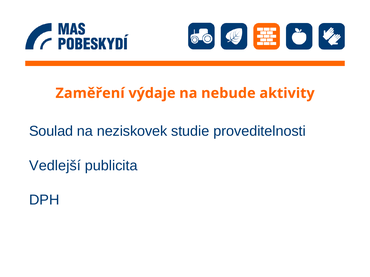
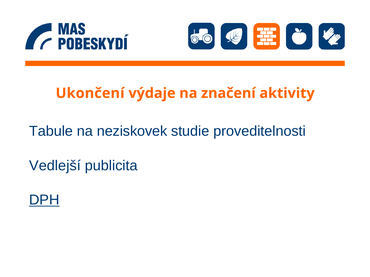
Zaměření: Zaměření -> Ukončení (90, 93)
nebude: nebude -> značení (228, 93)
Soulad: Soulad -> Tabule (51, 131)
DPH underline: none -> present (44, 200)
